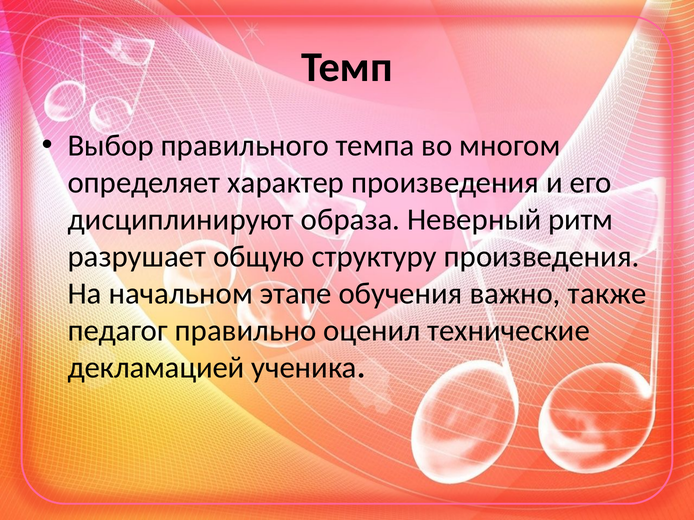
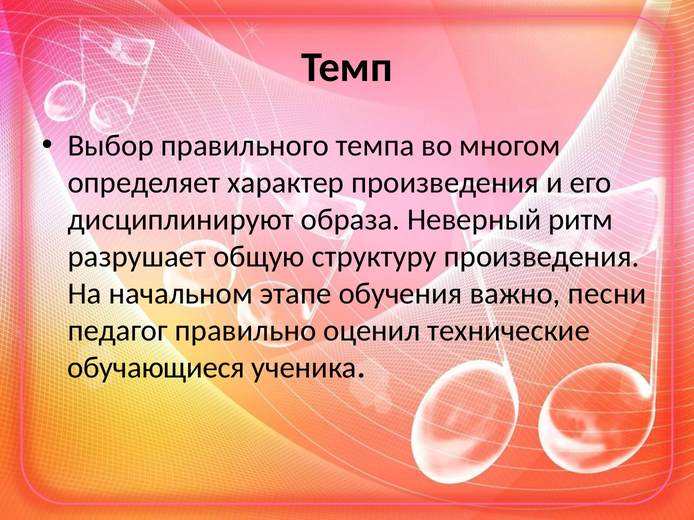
также: также -> песни (607, 294)
декламацией: декламацией -> обучающиеся (156, 368)
